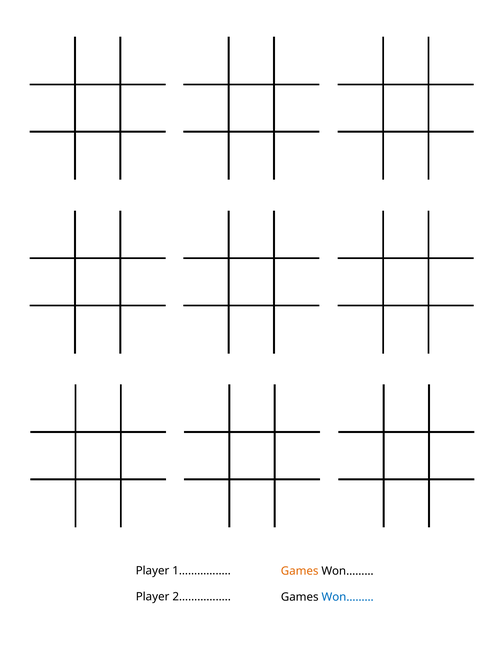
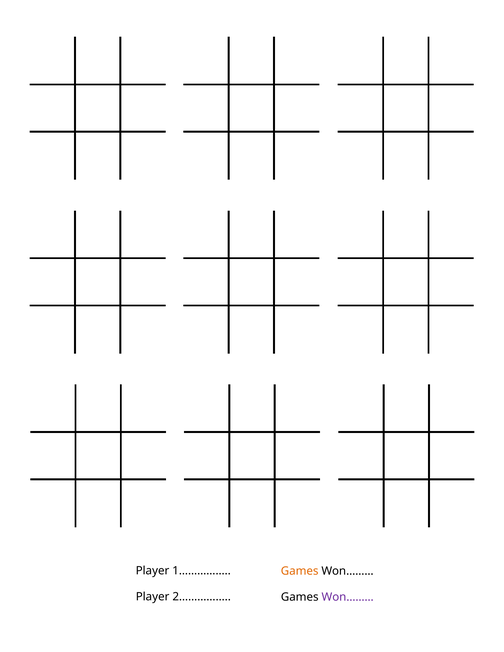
Won……… colour: blue -> purple (348, 597)
